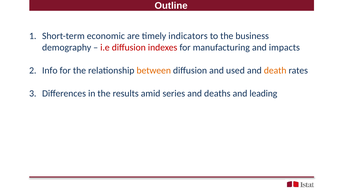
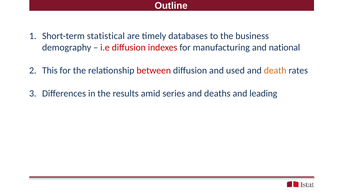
economic: economic -> statistical (106, 36)
indicators: indicators -> databases (188, 36)
impacts: impacts -> national (284, 48)
Info: Info -> This (50, 71)
between colour: orange -> red (154, 71)
